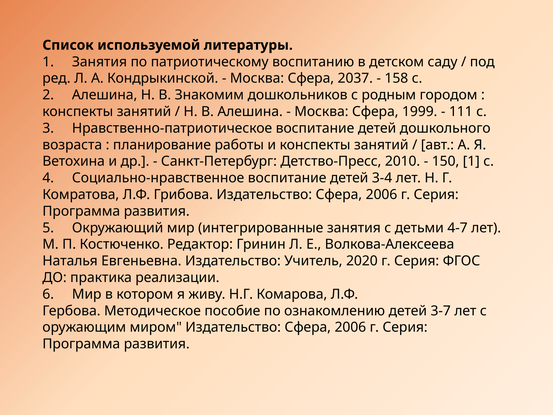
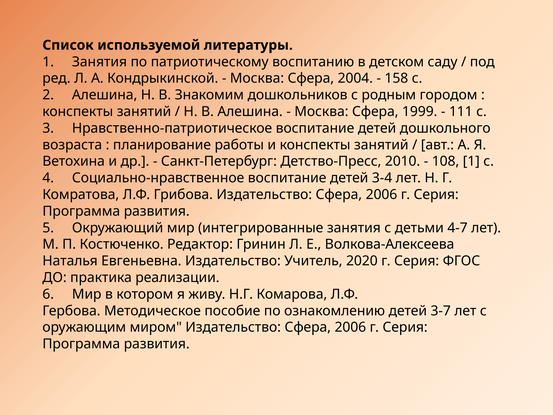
2037: 2037 -> 2004 (355, 78)
150: 150 -> 108 (446, 161)
